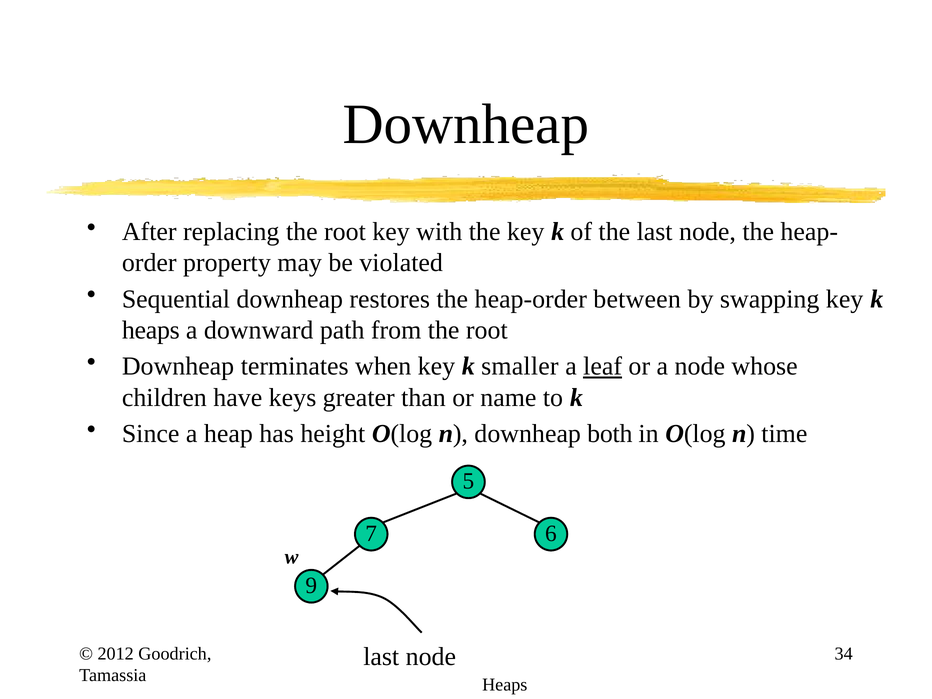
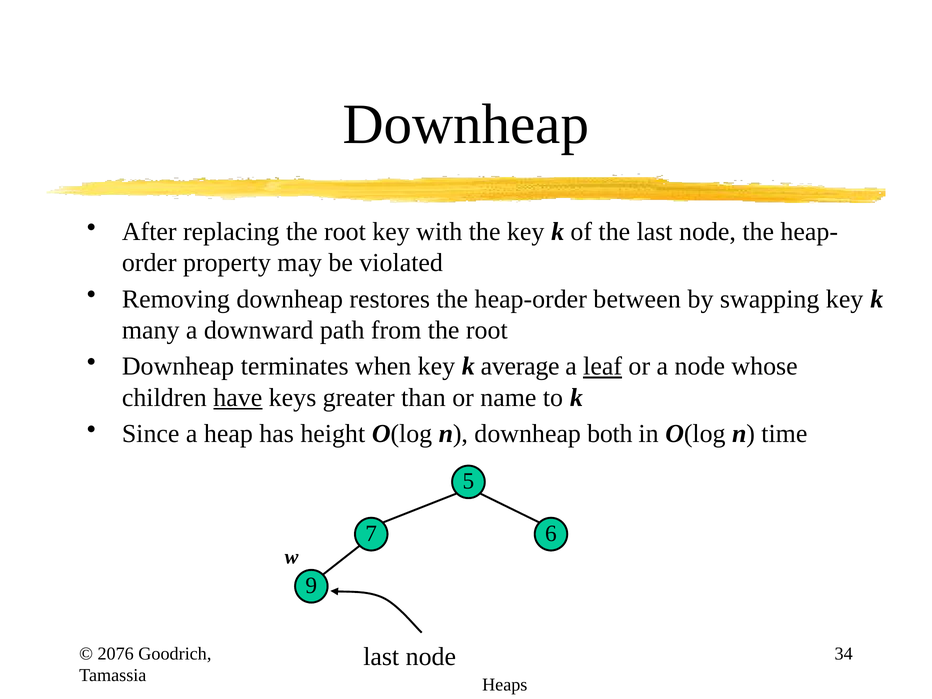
Sequential: Sequential -> Removing (176, 299)
heaps: heaps -> many (151, 330)
smaller: smaller -> average (520, 366)
have underline: none -> present (238, 397)
2012: 2012 -> 2076 (116, 654)
